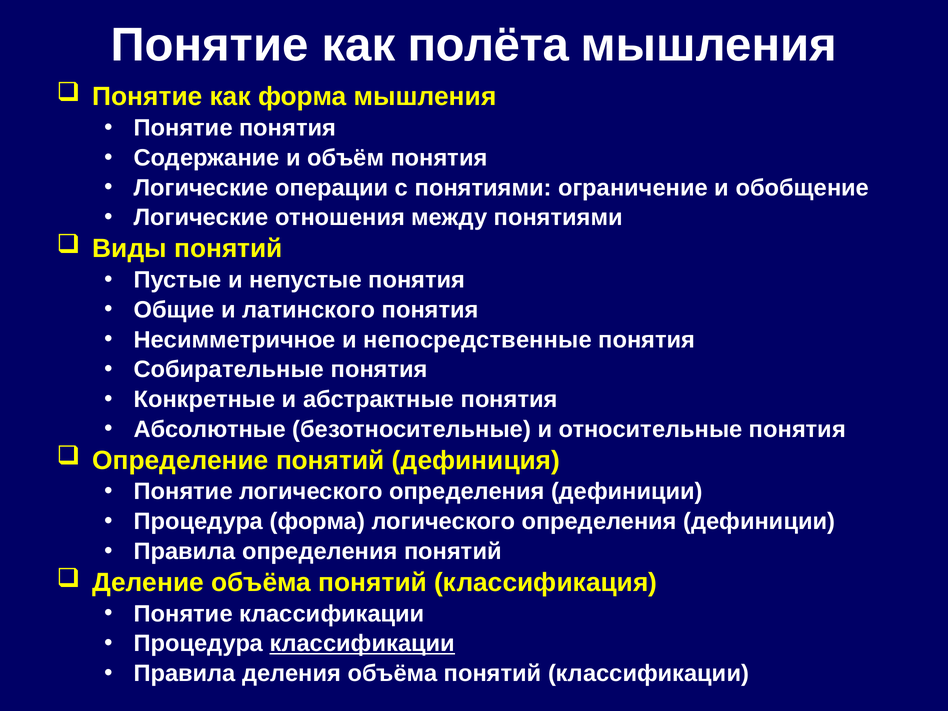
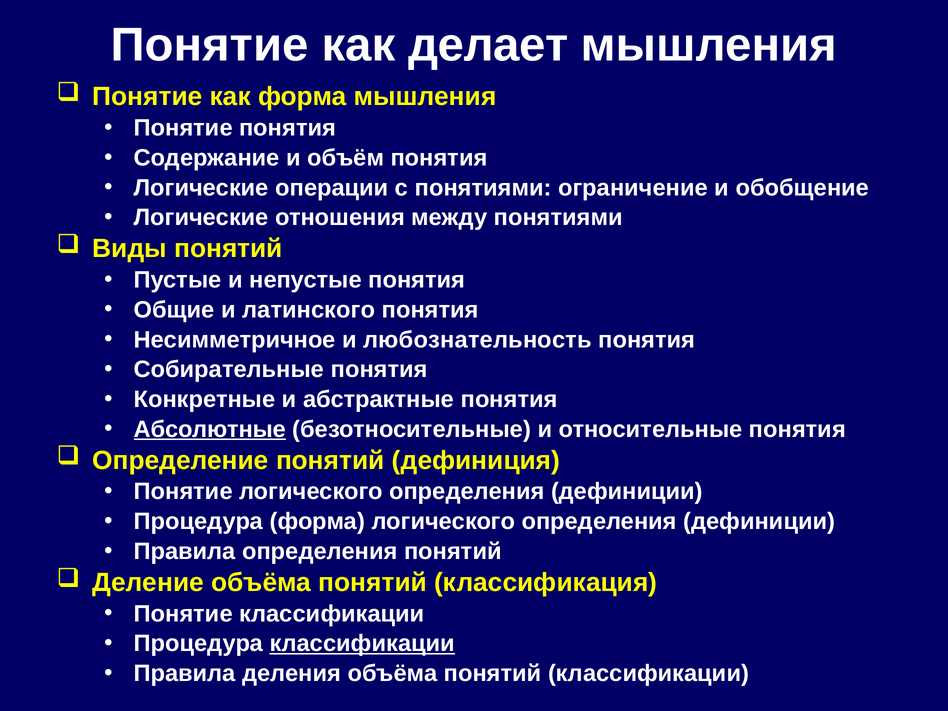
полёта: полёта -> делает (488, 45)
непосредственные: непосредственные -> любознательность (478, 340)
Абсолютные underline: none -> present (210, 429)
